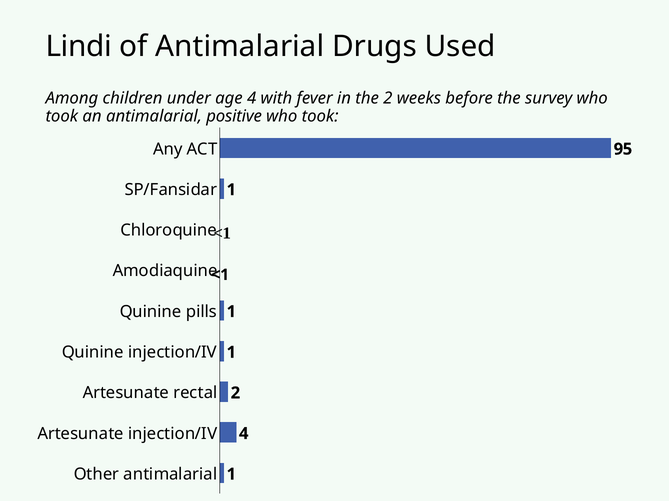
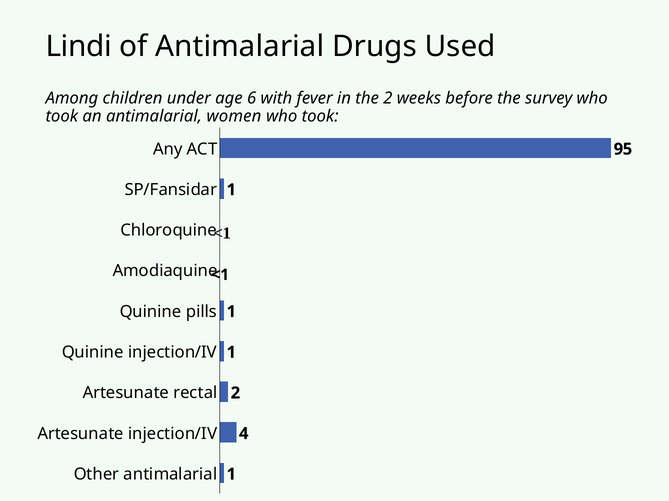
age 4: 4 -> 6 (252, 98)
positive: positive -> women (234, 116)
